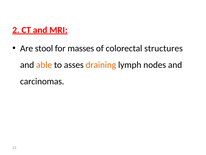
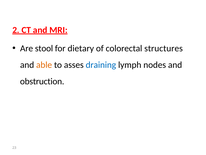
masses: masses -> dietary (81, 48)
draining colour: orange -> blue (101, 65)
carcinomas: carcinomas -> obstruction (42, 81)
